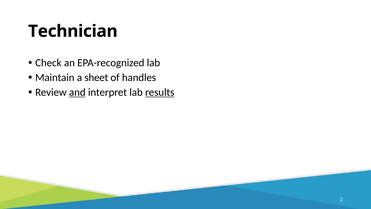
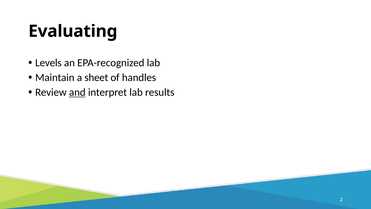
Technician: Technician -> Evaluating (73, 31)
Check: Check -> Levels (48, 63)
results underline: present -> none (160, 92)
